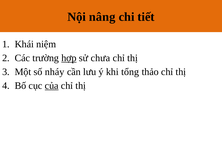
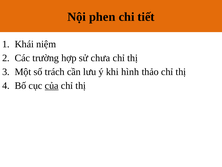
nâng: nâng -> phen (102, 17)
hợp underline: present -> none (69, 58)
nháy: nháy -> trách (55, 72)
tổng: tổng -> hình (130, 72)
